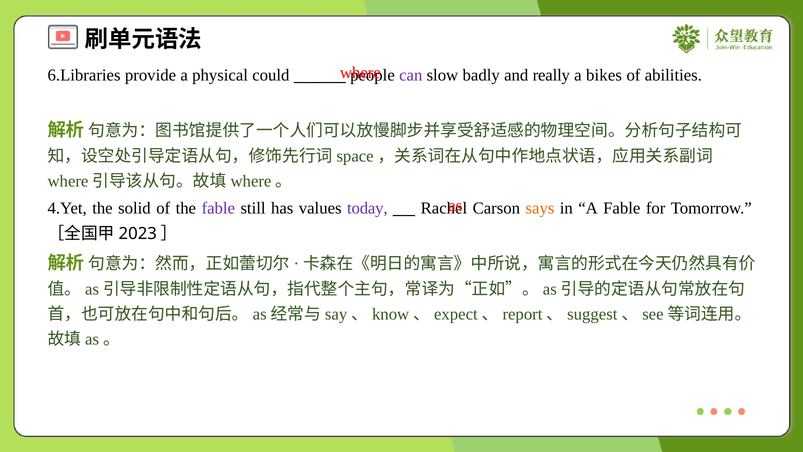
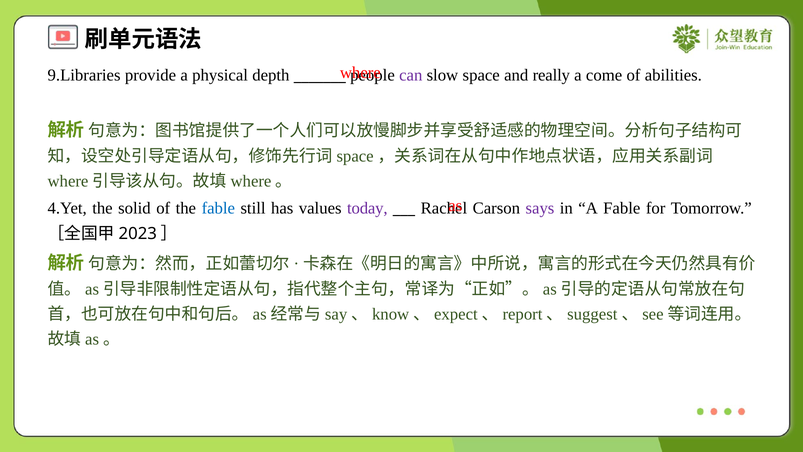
6.Libraries: 6.Libraries -> 9.Libraries (84, 75)
could: could -> depth (271, 75)
badly: badly -> space (481, 75)
bikes: bikes -> come (604, 75)
fable colour: purple -> blue (218, 208)
says colour: orange -> purple (540, 208)
